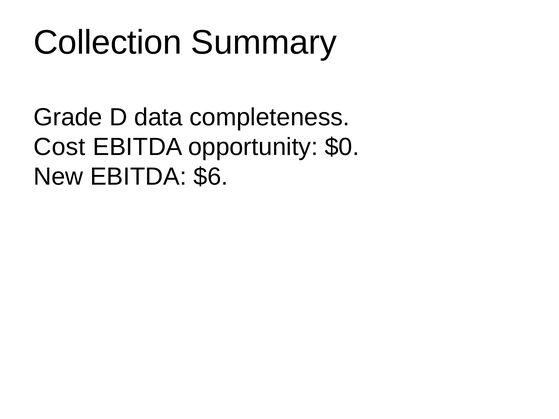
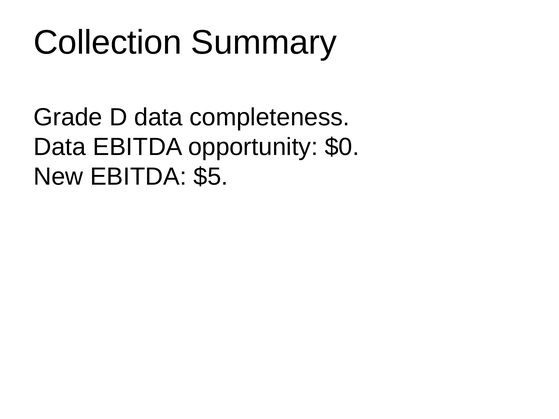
Cost: Cost -> Data (60, 147)
$6: $6 -> $5 (211, 177)
